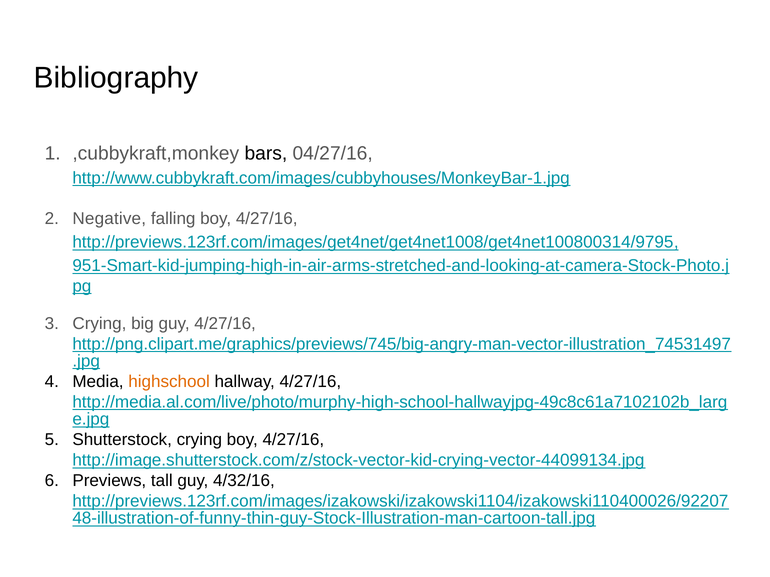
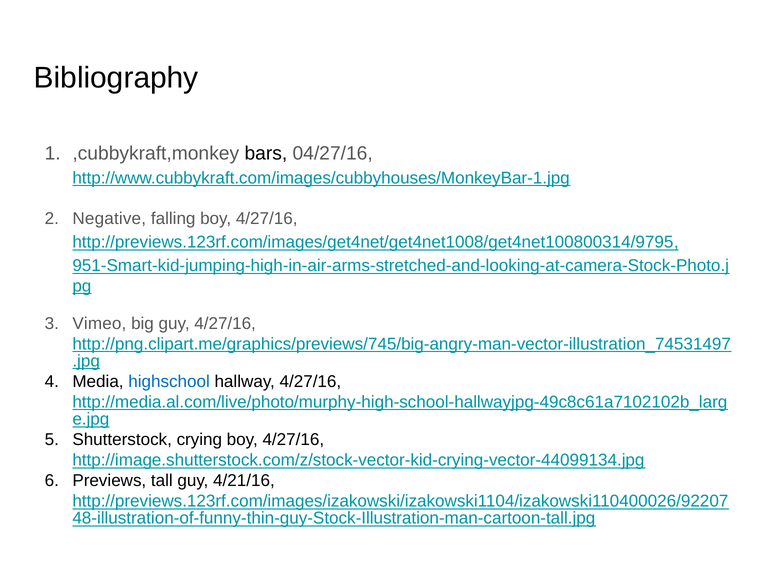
Crying: Crying -> Vimeo (99, 324)
highschool colour: orange -> blue (169, 382)
4/32/16: 4/32/16 -> 4/21/16 (244, 481)
